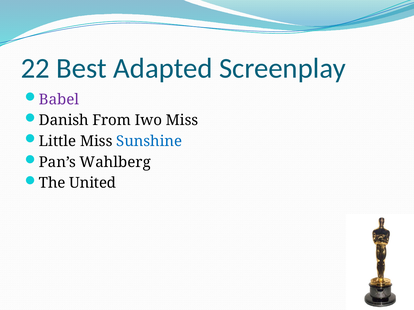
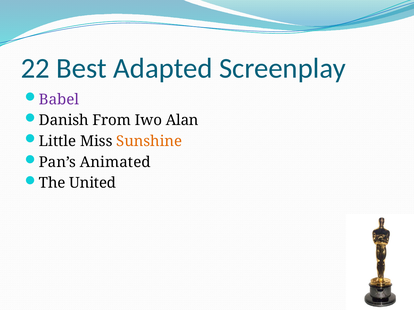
Iwo Miss: Miss -> Alan (182, 121)
Sunshine colour: blue -> orange (149, 142)
Wahlberg: Wahlberg -> Animated (115, 162)
